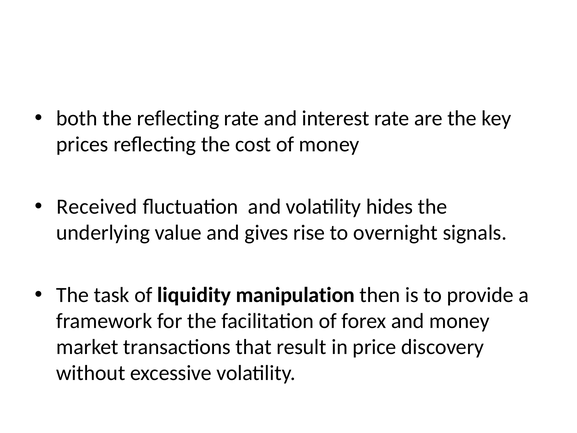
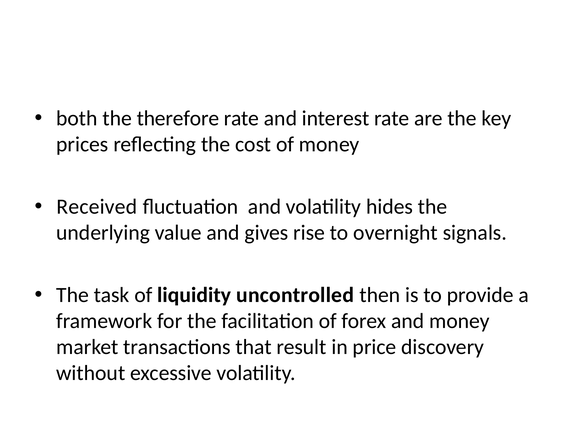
the reflecting: reflecting -> therefore (178, 118)
manipulation: manipulation -> uncontrolled (295, 295)
